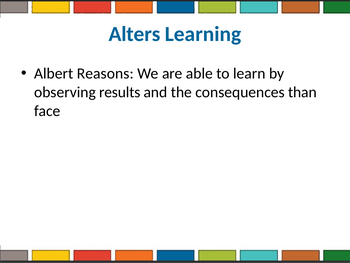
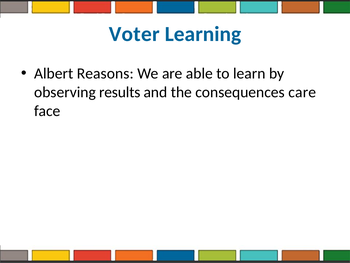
Alters: Alters -> Voter (134, 34)
than: than -> care (302, 92)
